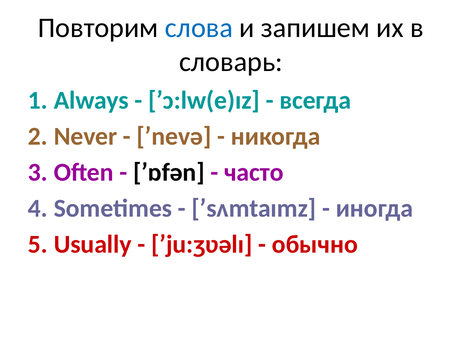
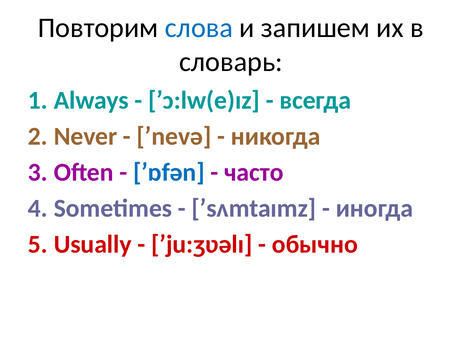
ʹɒfən colour: black -> blue (169, 172)
